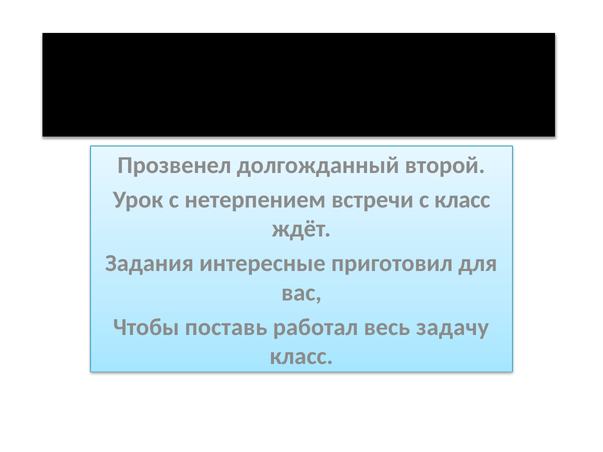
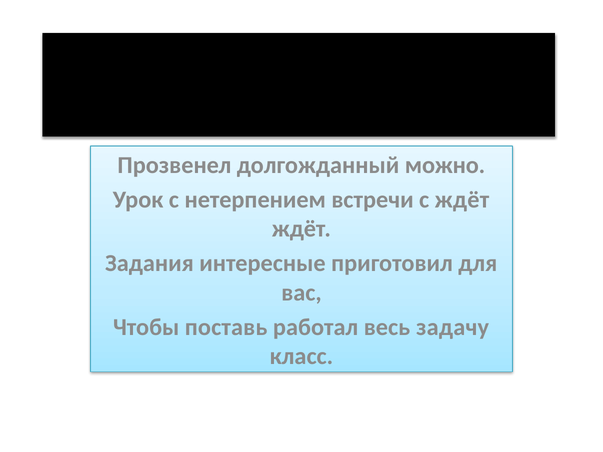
второй: второй -> можно (445, 165)
с класс: класс -> ждёт (462, 200)
